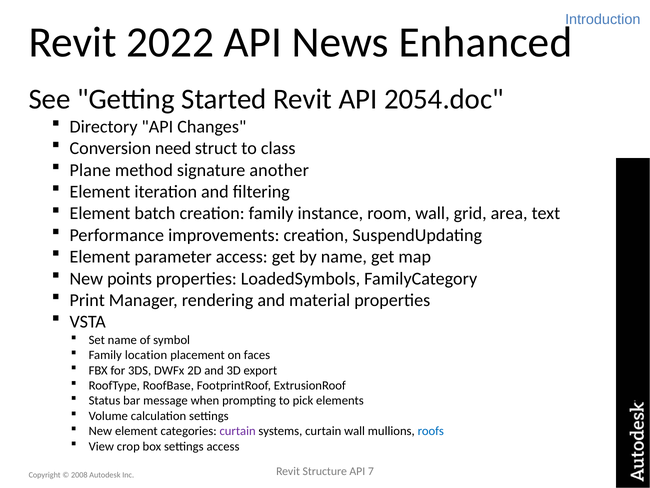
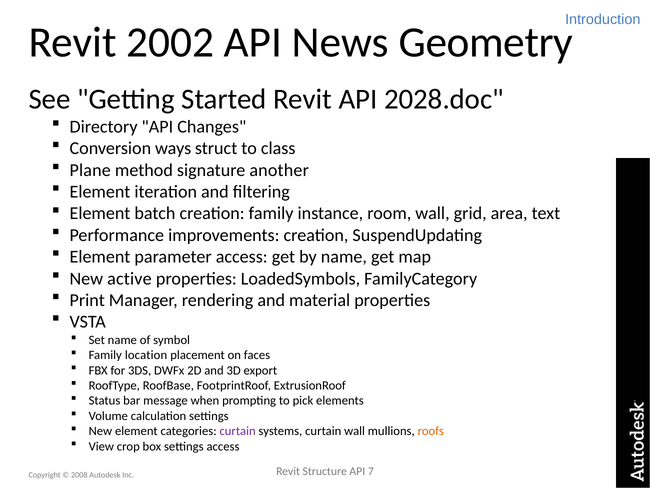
2022: 2022 -> 2002 (170, 42)
Enhanced: Enhanced -> Geometry (486, 42)
2054.doc: 2054.doc -> 2028.doc (444, 99)
need: need -> ways (173, 148)
points: points -> active (129, 278)
roofs colour: blue -> orange (431, 431)
